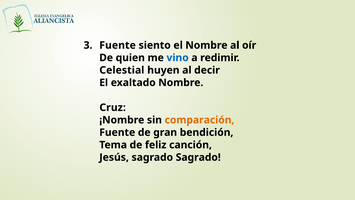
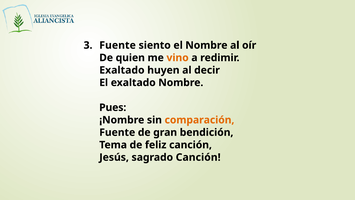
vino colour: blue -> orange (178, 58)
Celestial: Celestial -> Exaltado (122, 70)
Cruz: Cruz -> Pues (113, 107)
sagrado Sagrado: Sagrado -> Canción (198, 157)
